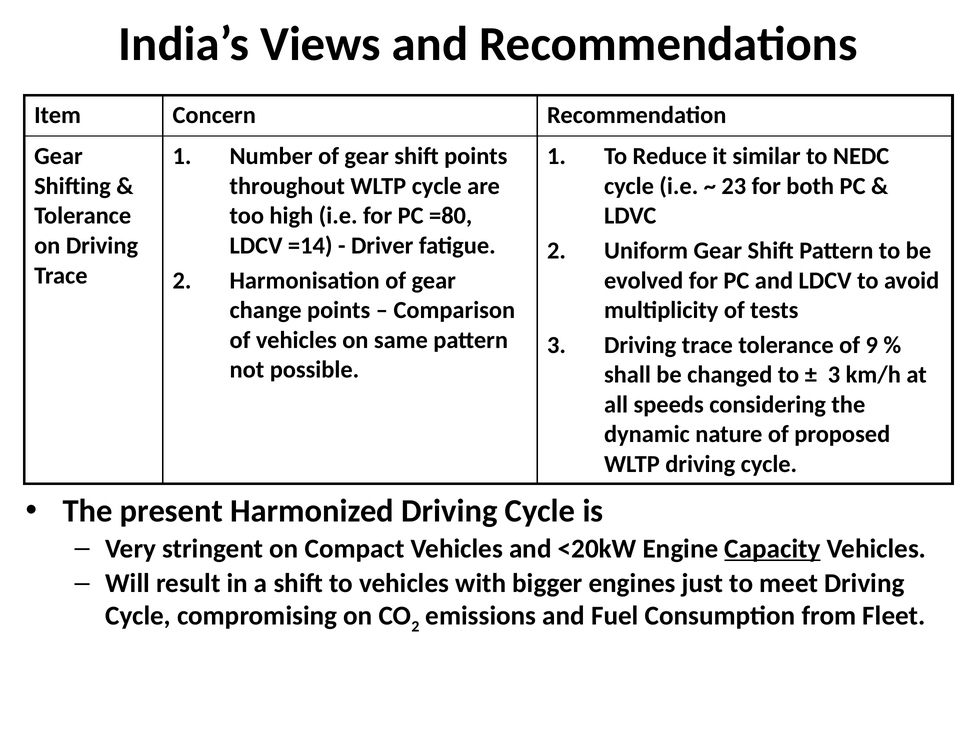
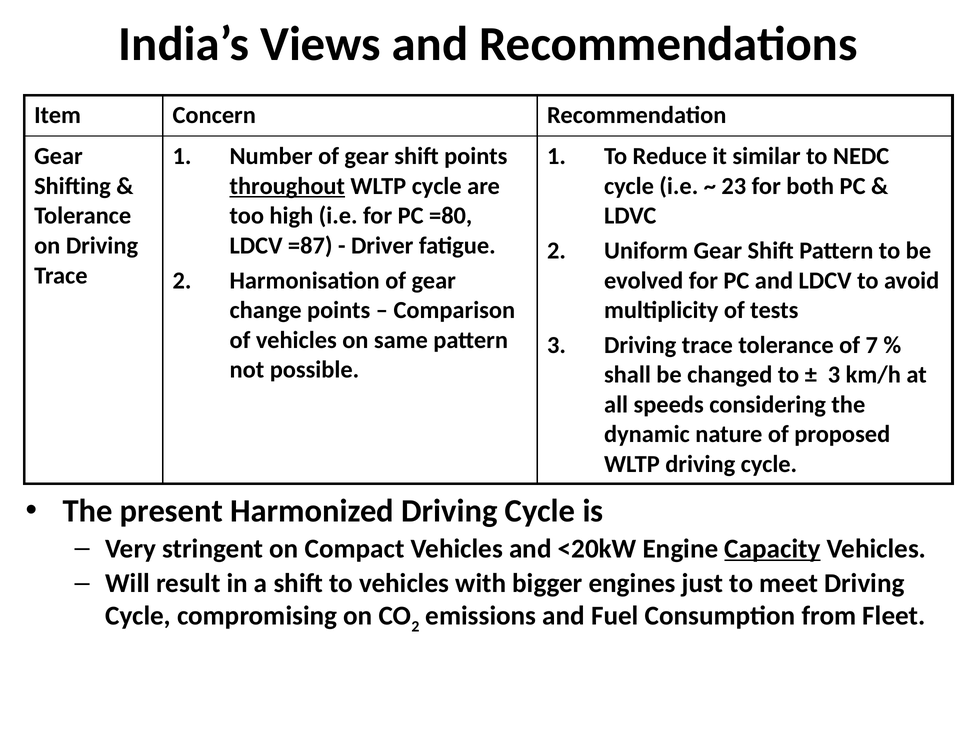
throughout underline: none -> present (287, 186)
=14: =14 -> =87 (310, 246)
9: 9 -> 7 (872, 345)
